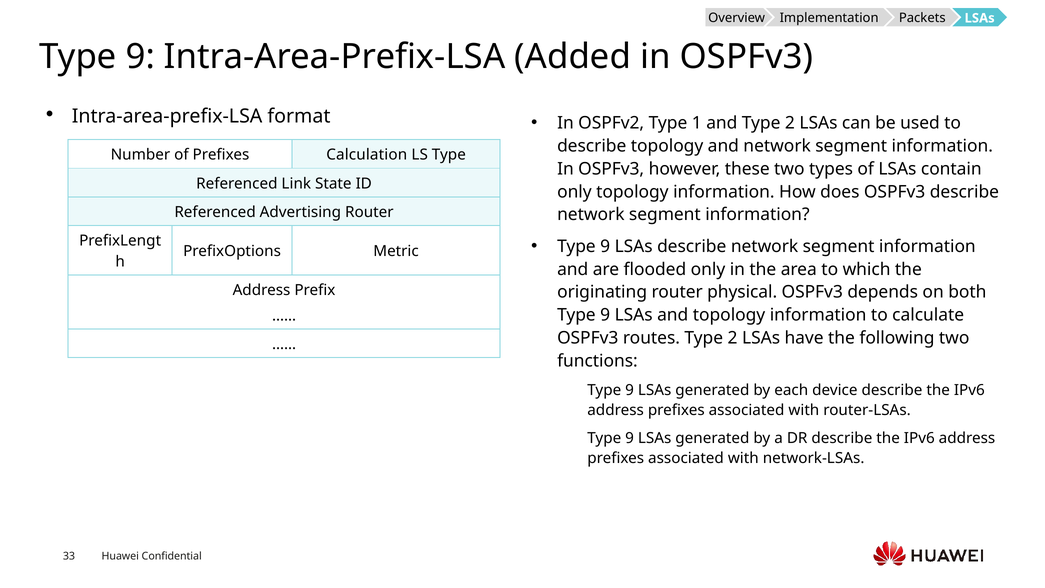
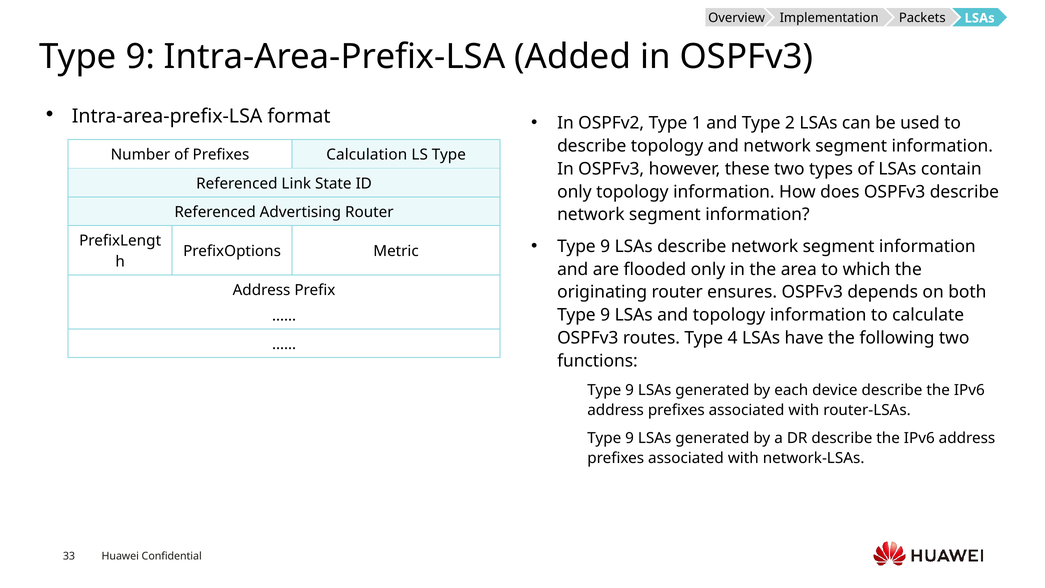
physical: physical -> ensures (742, 292)
routes Type 2: 2 -> 4 (733, 338)
